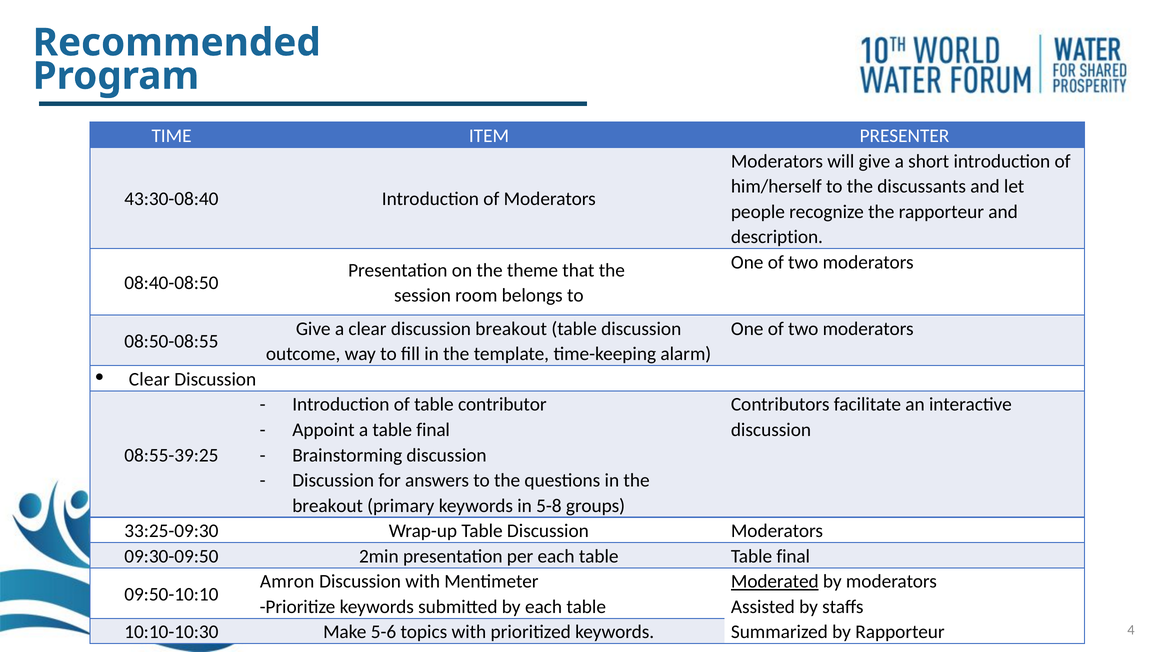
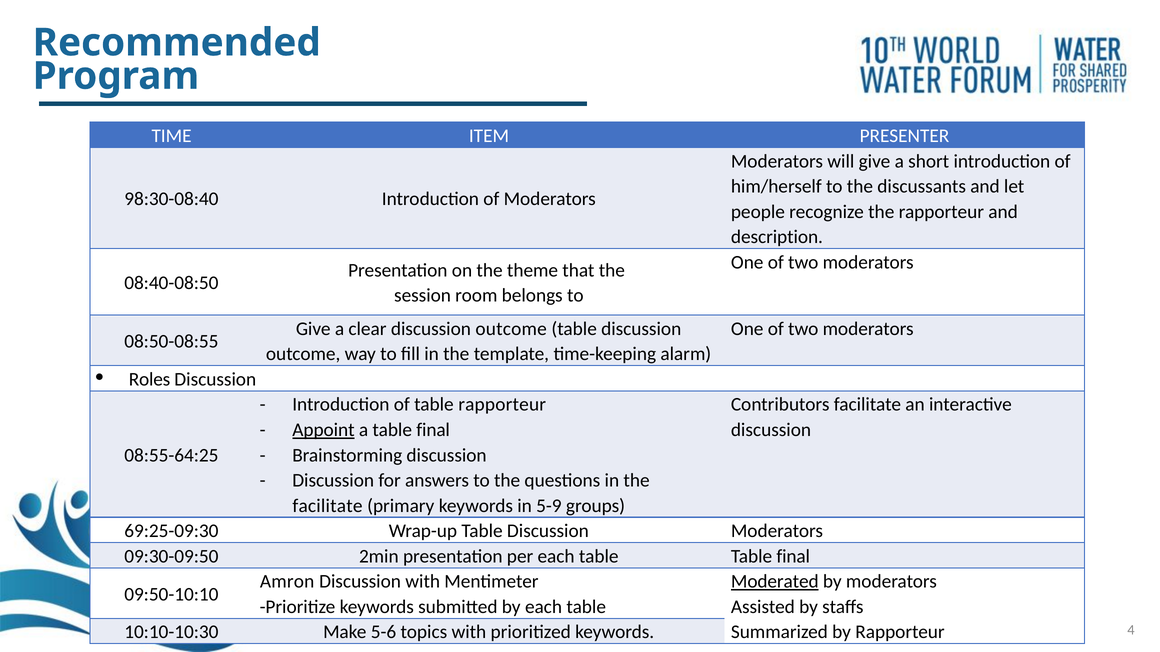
43:30-08:40: 43:30-08:40 -> 98:30-08:40 (171, 199)
clear discussion breakout: breakout -> outcome (511, 329)
Clear: Clear -> Roles (150, 380)
table contributor: contributor -> rapporteur (502, 405)
Appoint underline: none -> present (323, 430)
08:55-39:25: 08:55-39:25 -> 08:55-64:25 (171, 455)
breakout: breakout -> facilitate (327, 506)
5-8: 5-8 -> 5-9 (549, 506)
33:25-09:30: 33:25-09:30 -> 69:25-09:30 (171, 531)
